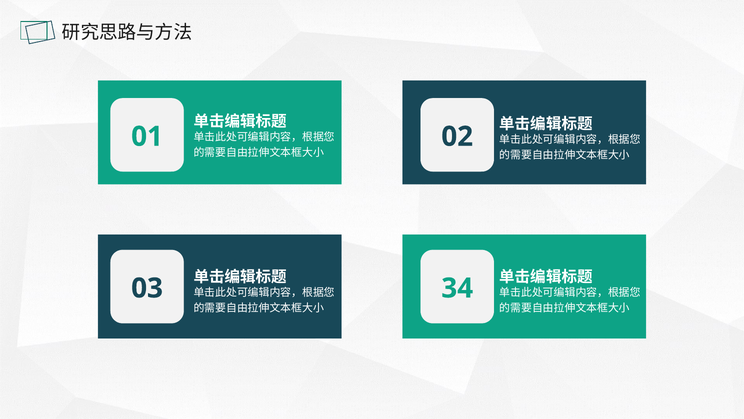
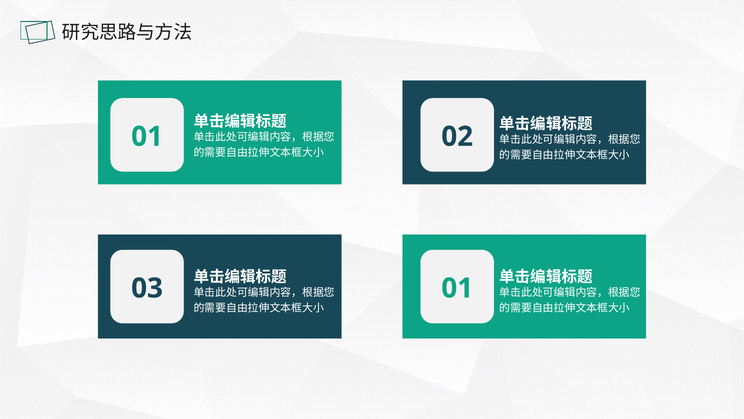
34: 34 -> 01 (457, 288)
